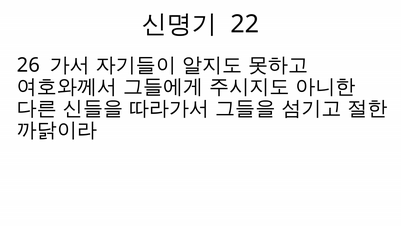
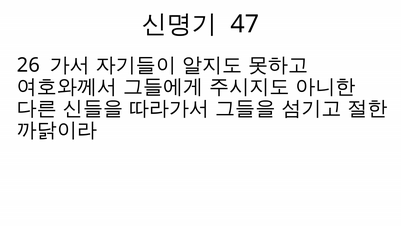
22: 22 -> 47 (245, 24)
